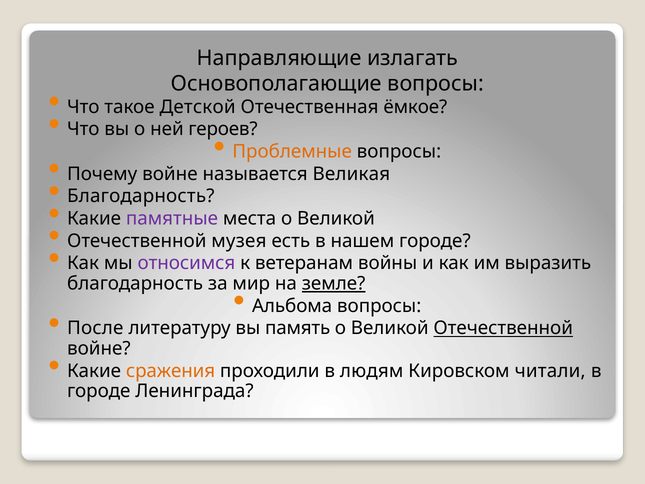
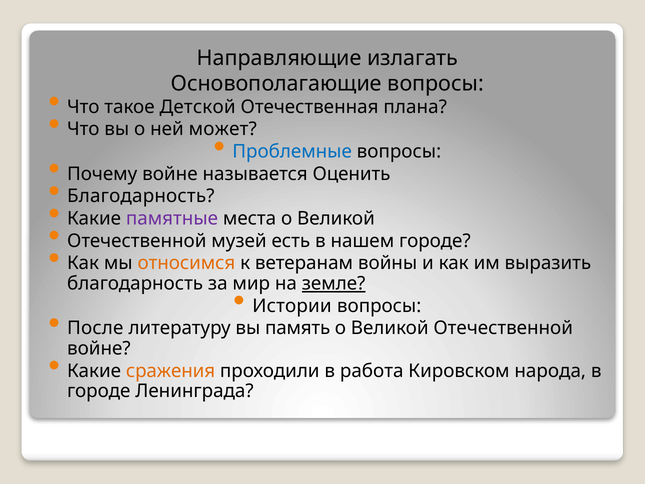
ёмкое: ёмкое -> плана (415, 107)
героев: героев -> может (223, 129)
Проблемные colour: orange -> blue (292, 152)
Великая: Великая -> Оценить (351, 174)
музея: музея -> музей (239, 241)
относимся colour: purple -> orange (186, 263)
Альбома: Альбома -> Истории (292, 306)
Отечественной underline: present -> none (503, 328)
людям: людям -> работа (372, 371)
читали: читали -> народа (550, 371)
